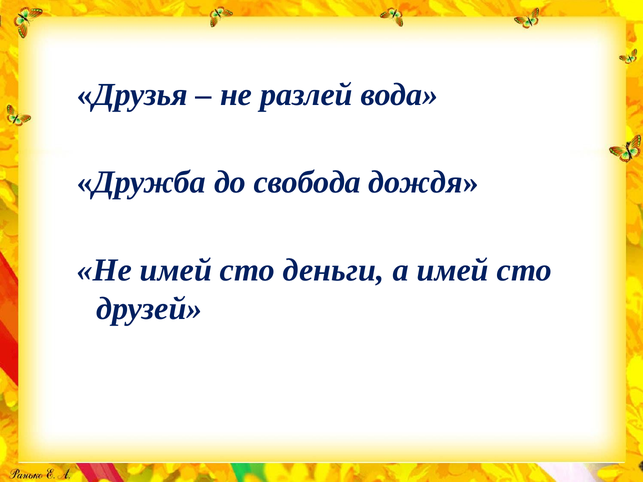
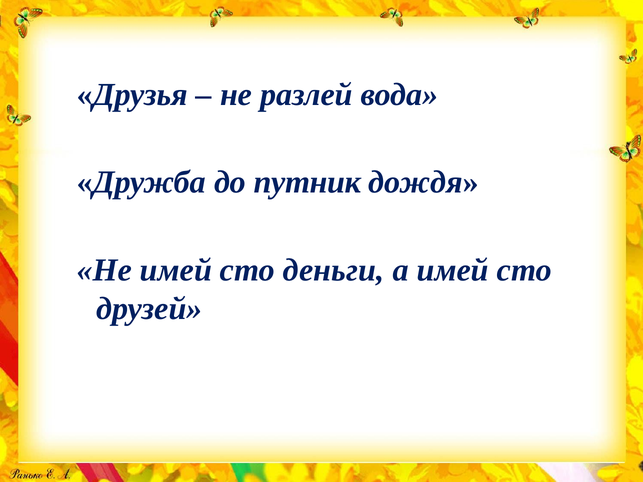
свобода: свобода -> путник (307, 182)
